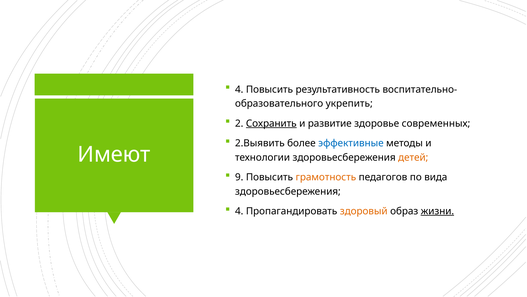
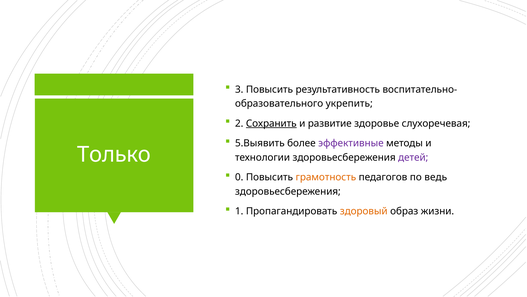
4: 4 -> 3 (239, 89)
современных: современных -> слухоречевая (436, 123)
2.Выявить: 2.Выявить -> 5.Выявить (260, 143)
эффективные colour: blue -> purple (351, 143)
Имеют: Имеют -> Только (114, 154)
детей colour: orange -> purple (413, 157)
9: 9 -> 0 (239, 177)
вида: вида -> ведь (436, 177)
4: 4 -> 1 (239, 211)
жизни underline: present -> none (437, 211)
